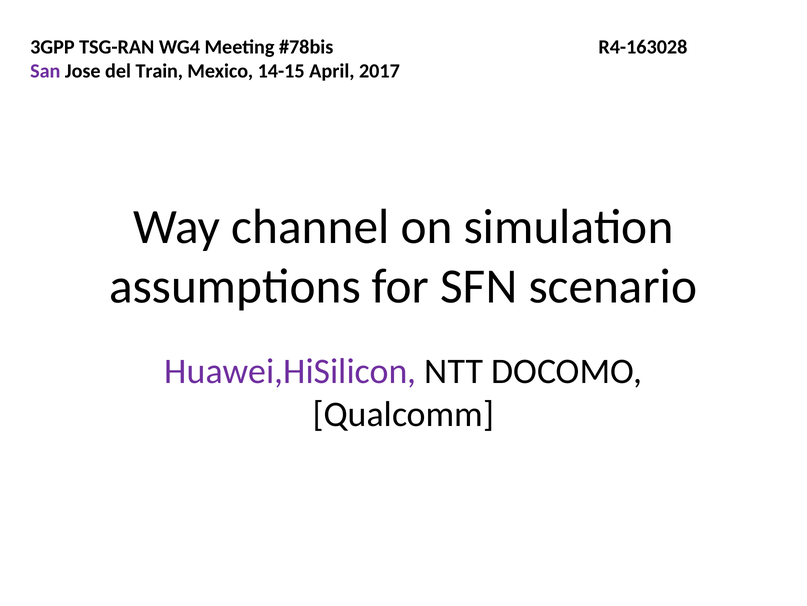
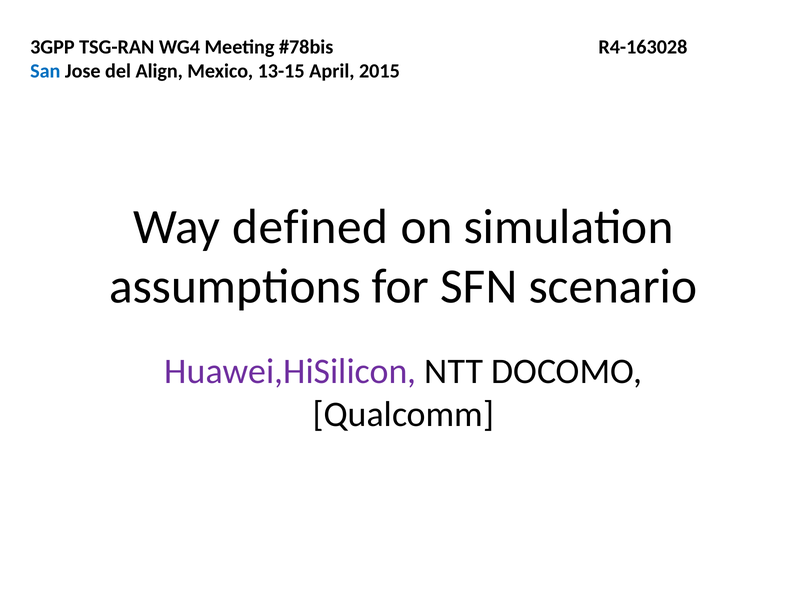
San colour: purple -> blue (45, 71)
Train: Train -> Align (159, 71)
14-15: 14-15 -> 13-15 (281, 71)
2017: 2017 -> 2015 (379, 71)
channel: channel -> defined (310, 227)
